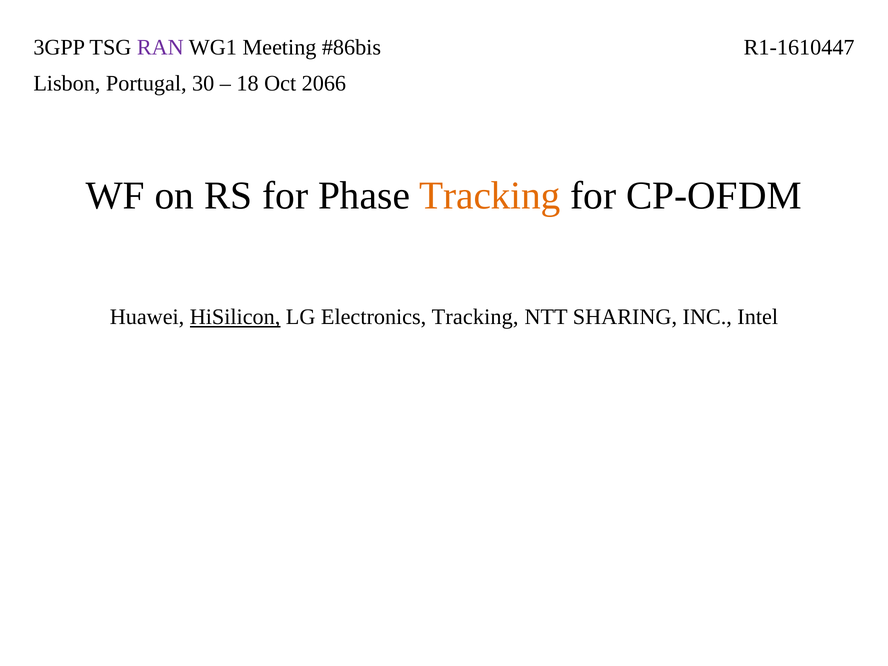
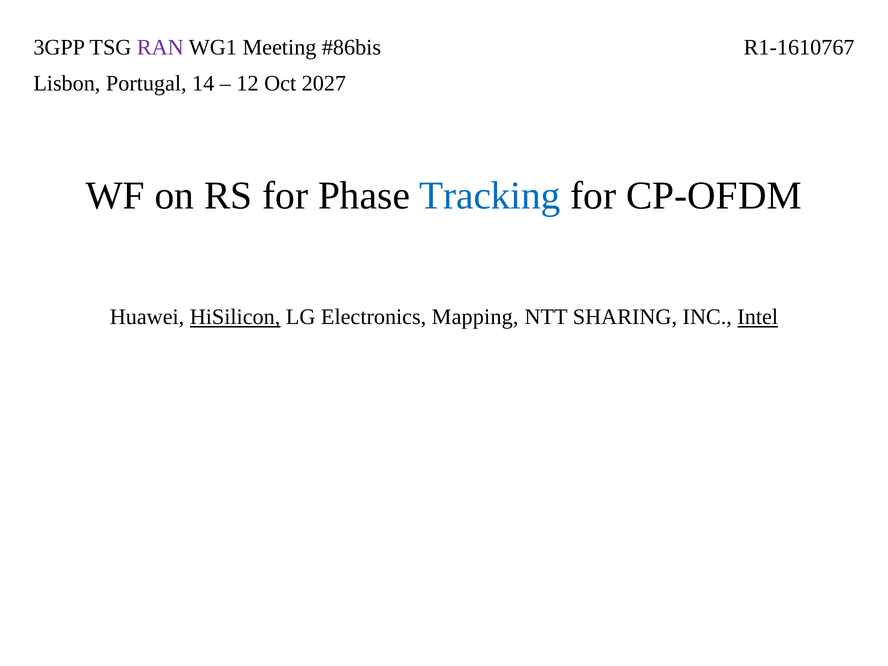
R1-1610447: R1-1610447 -> R1-1610767 (799, 47)
30: 30 -> 14 (203, 83)
18: 18 -> 12 (248, 83)
2066: 2066 -> 2027 (324, 83)
Tracking colour: orange -> blue (490, 196)
Electronics Tracking: Tracking -> Mapping (475, 317)
Intel underline: none -> present (758, 317)
